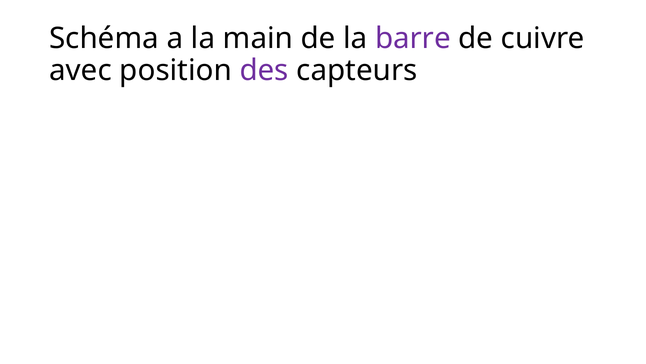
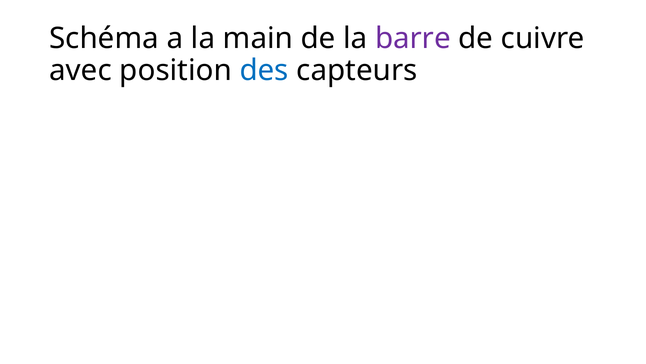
des colour: purple -> blue (264, 70)
